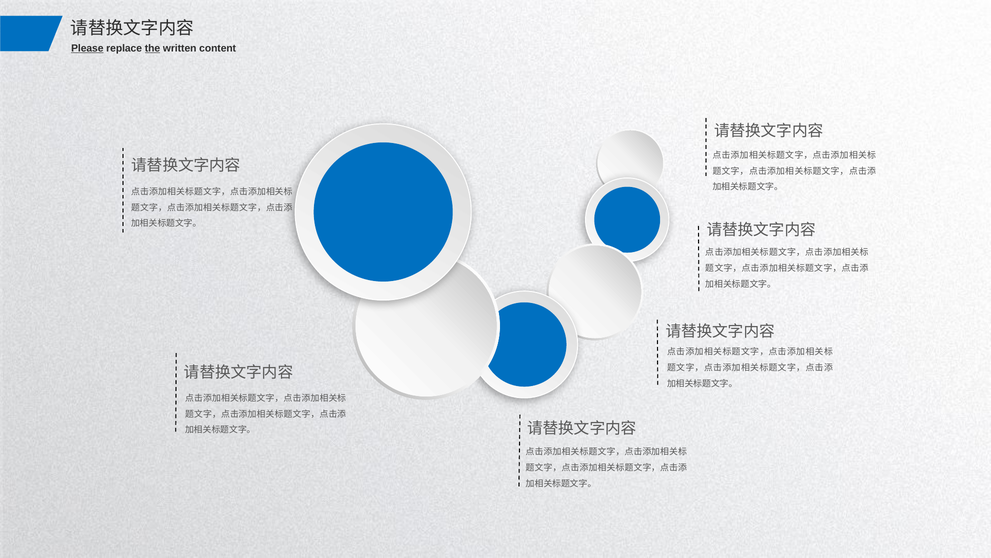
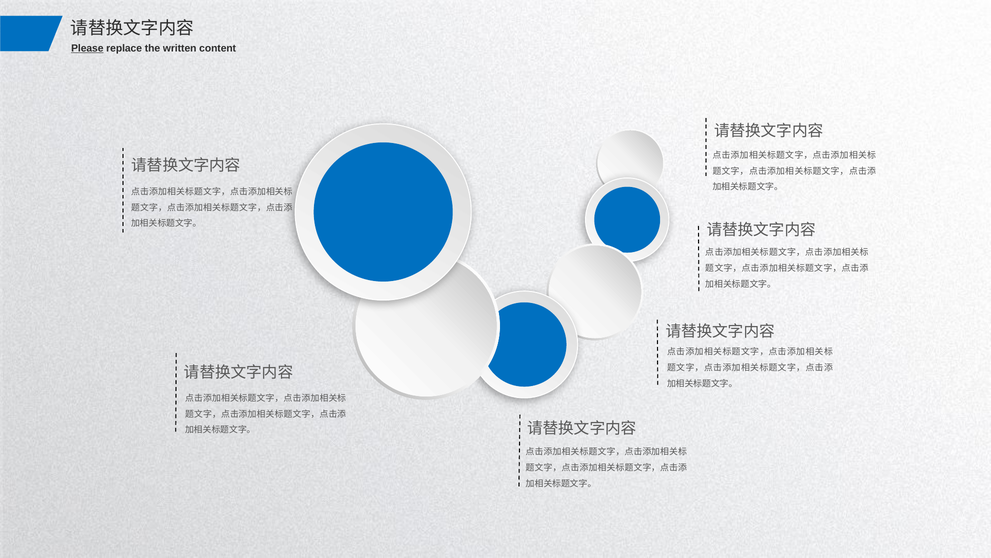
the underline: present -> none (152, 48)
